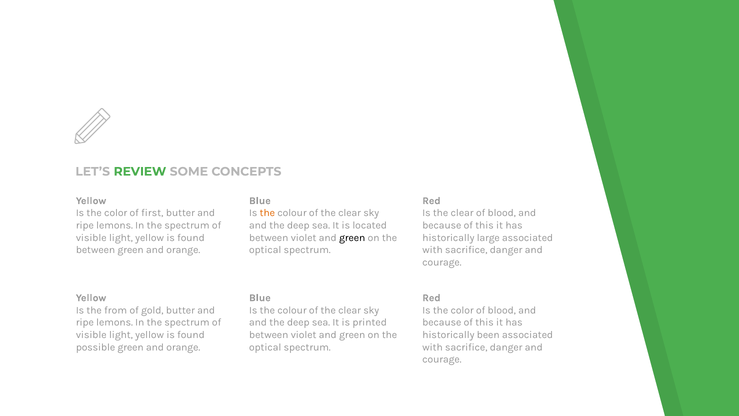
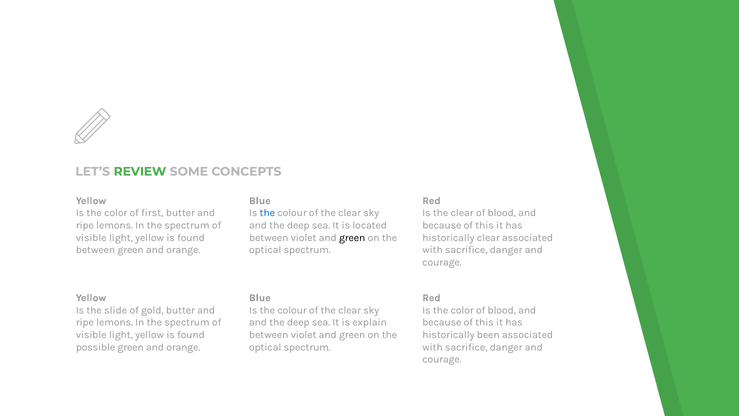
the colour: orange -> blue (267, 213)
historically large: large -> clear (488, 238)
from: from -> slide (116, 310)
printed: printed -> explain (370, 322)
